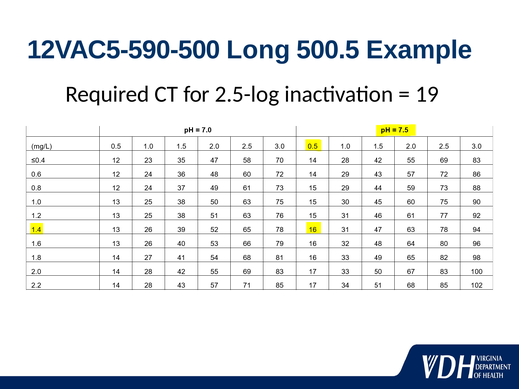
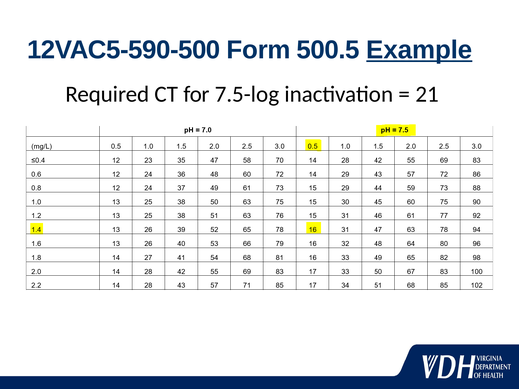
Long: Long -> Form (259, 50)
Example underline: none -> present (419, 50)
2.5-log: 2.5-log -> 7.5-log (247, 94)
19: 19 -> 21 (427, 94)
